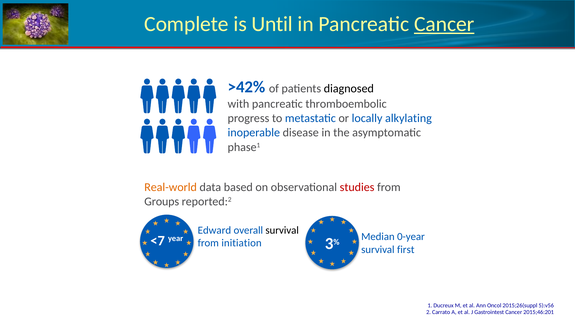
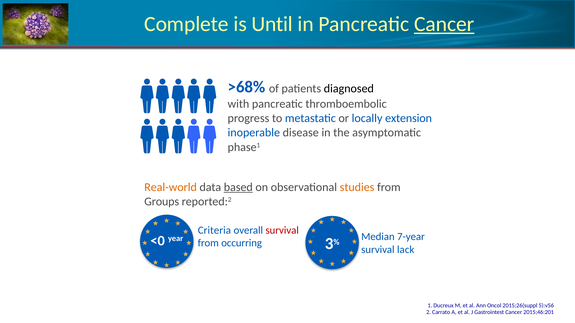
>42%: >42% -> >68% (246, 87)
alkylating: alkylating -> extension (409, 118)
based underline: none -> present (238, 187)
studies colour: red -> orange (357, 187)
Edward: Edward -> Criteria (214, 230)
survival colour: black -> red (282, 230)
<7: <7 -> <0 (158, 241)
initiation: initiation -> occurring (242, 243)
0-year: 0-year -> 7-year (411, 237)
first: first -> lack (406, 250)
